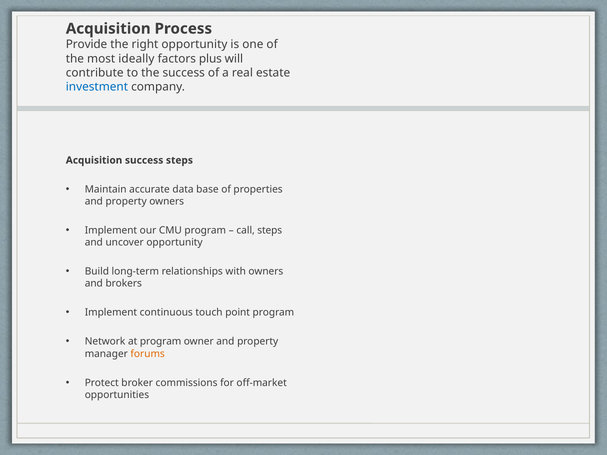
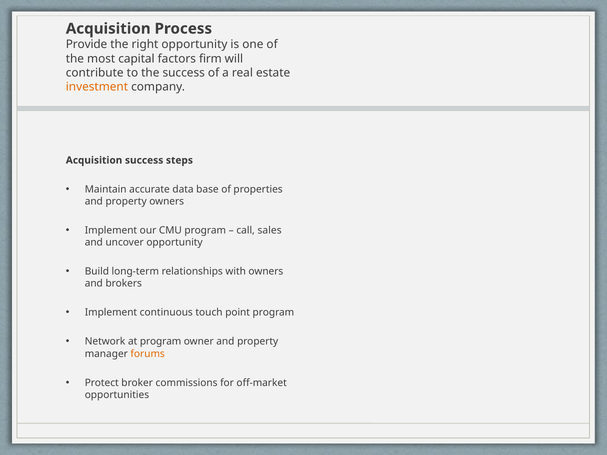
ideally: ideally -> capital (136, 59)
plus: plus -> firm (210, 59)
investment colour: blue -> orange (97, 87)
call steps: steps -> sales (270, 231)
